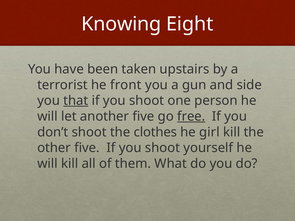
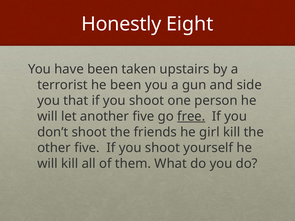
Knowing: Knowing -> Honestly (121, 24)
he front: front -> been (126, 85)
that underline: present -> none (76, 101)
clothes: clothes -> friends (155, 132)
